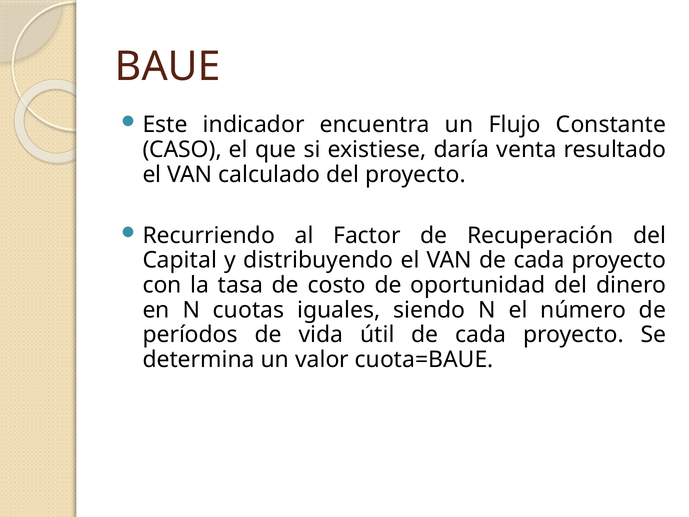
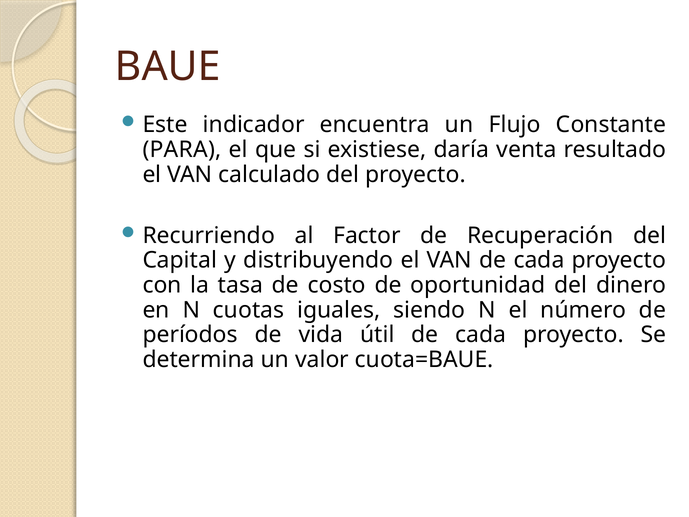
CASO: CASO -> PARA (182, 150)
